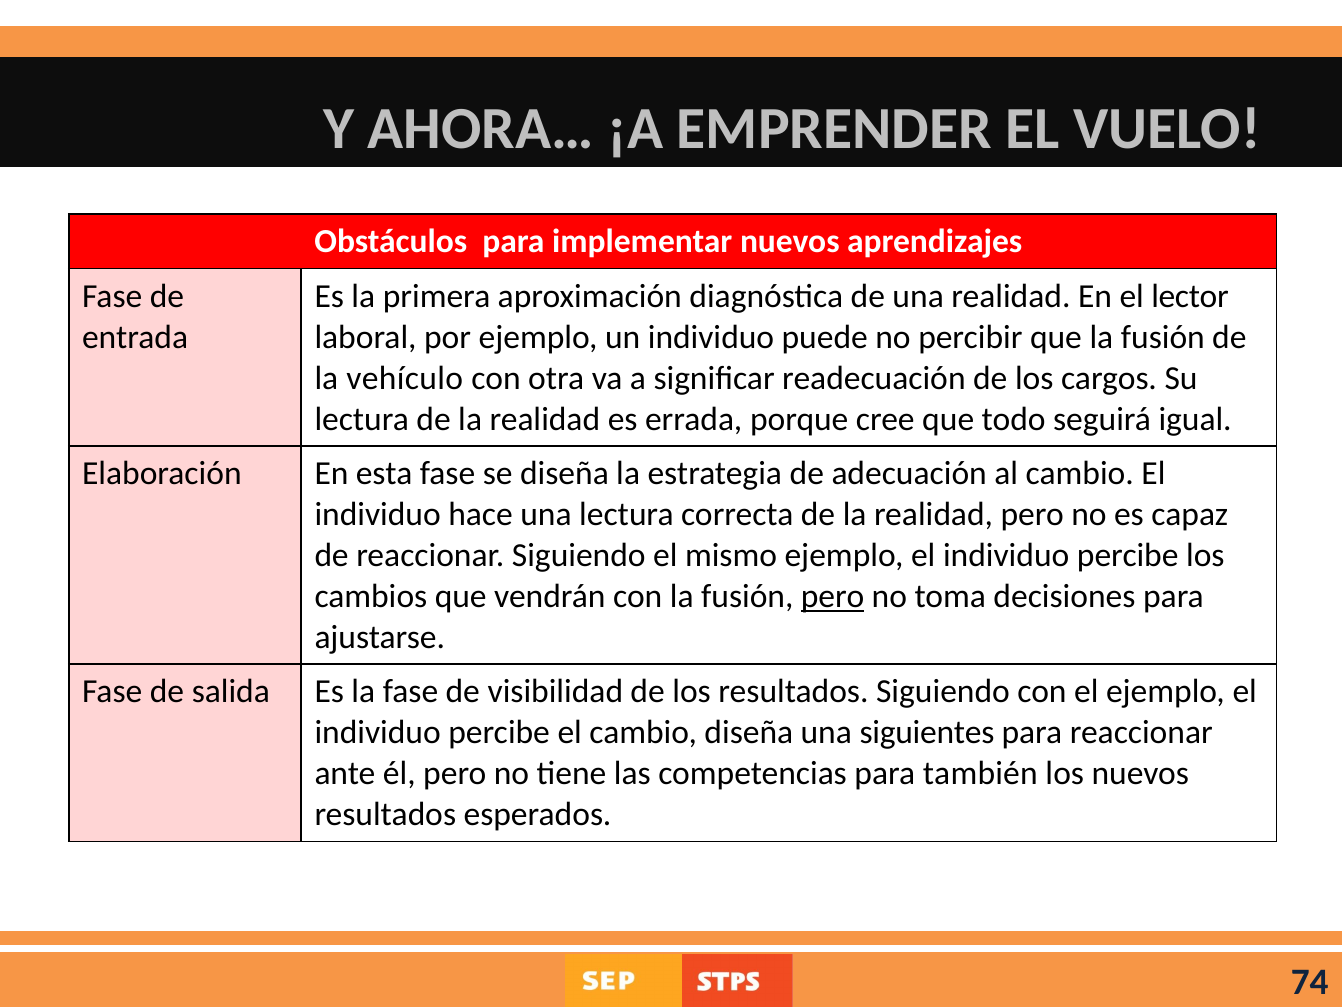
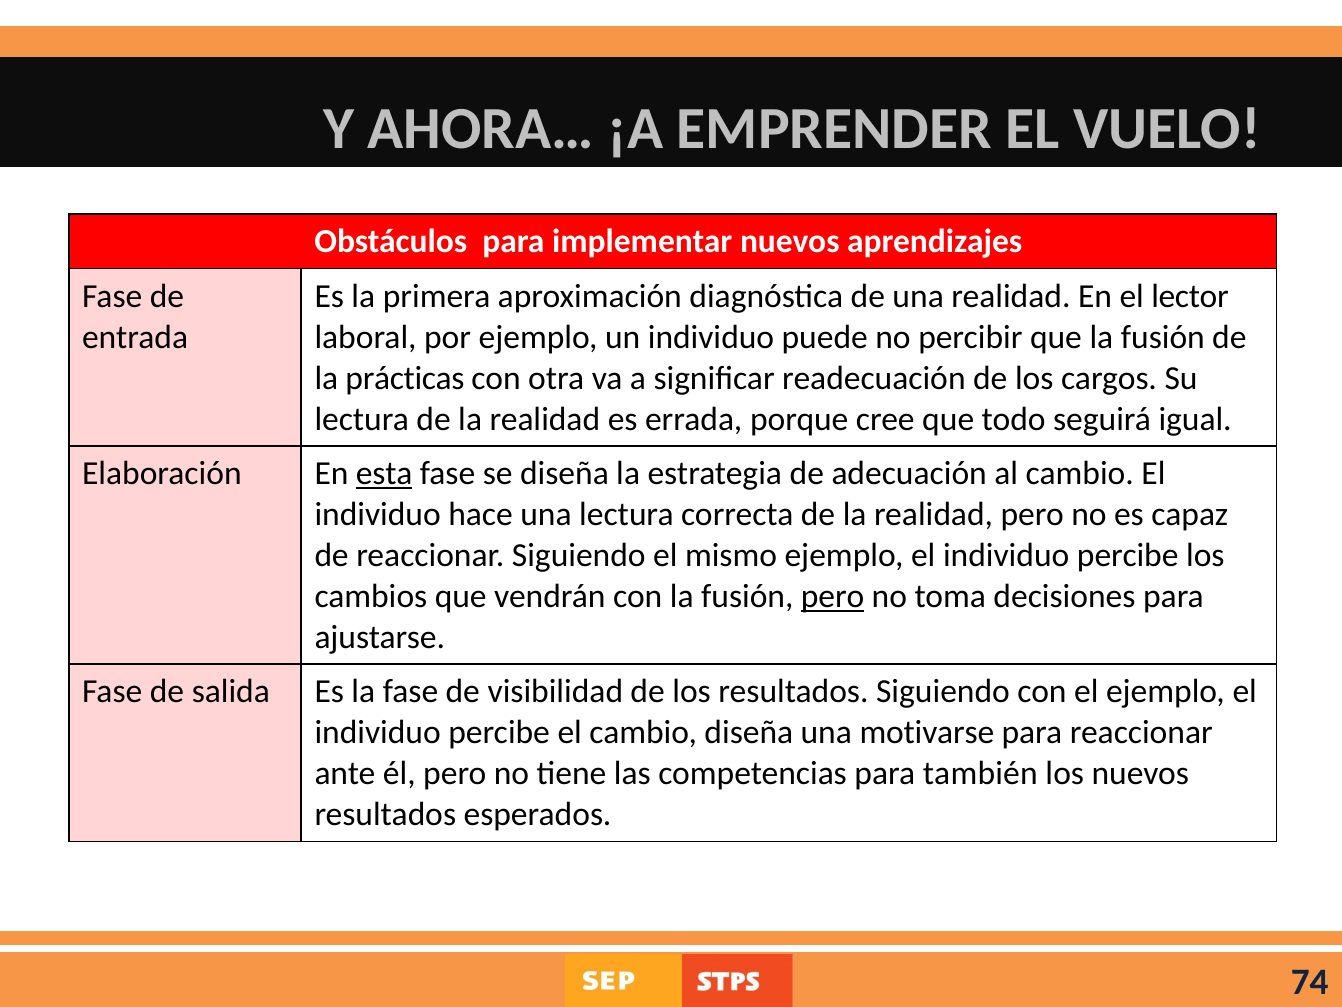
vehículo: vehículo -> prácticas (405, 378)
esta underline: none -> present (384, 473)
siguientes: siguientes -> motivarse (927, 732)
